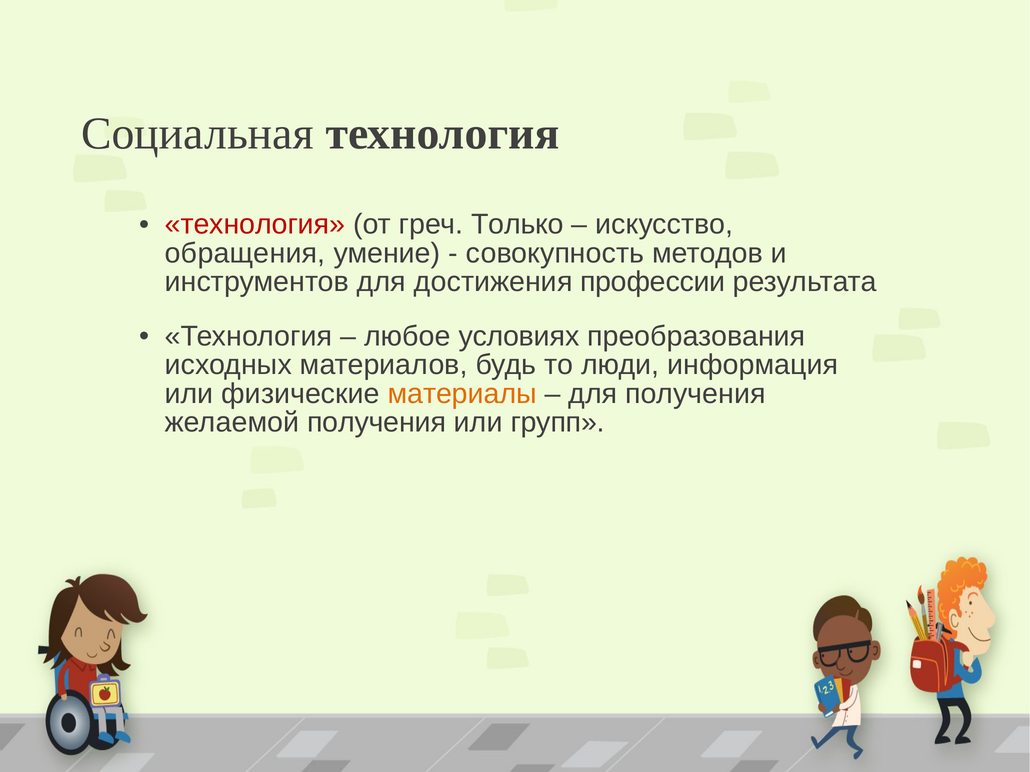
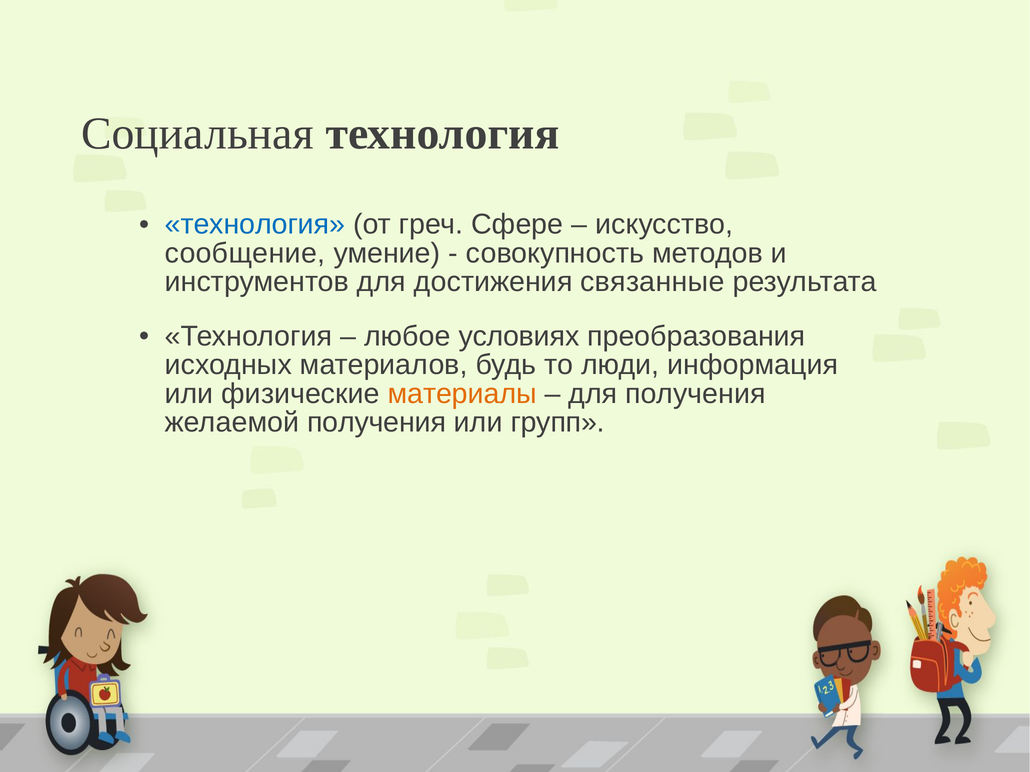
технология colour: red -> blue (255, 225)
Только: Только -> Сфере (517, 225)
обращения: обращения -> сообщение (245, 253)
профессии: профессии -> связанные (652, 282)
